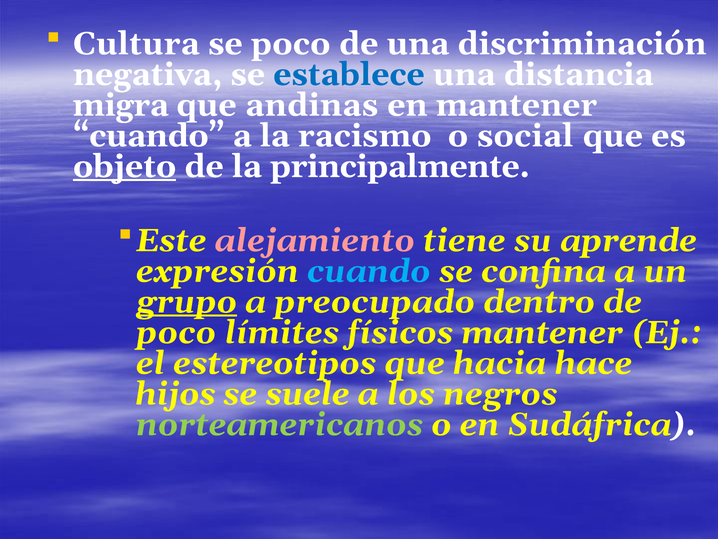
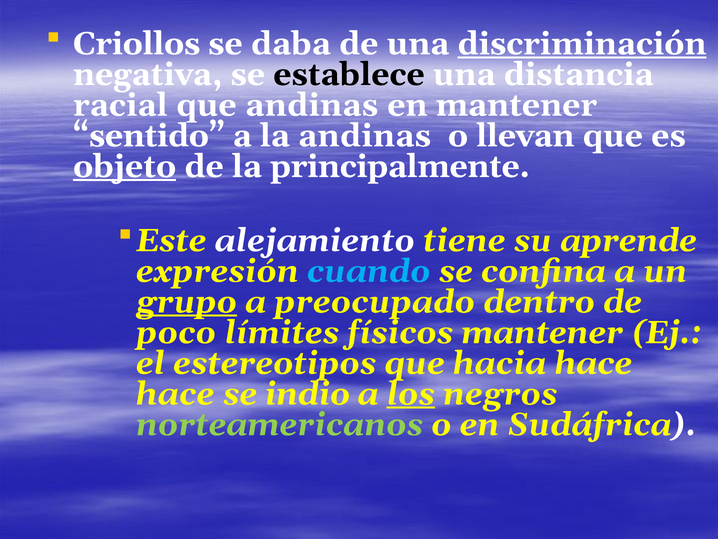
Cultura: Cultura -> Criollos (137, 44)
se poco: poco -> daba (291, 44)
discriminación underline: none -> present (582, 44)
establece colour: blue -> black (349, 74)
migra: migra -> racial (120, 105)
cuando: cuando -> sentido (149, 136)
la racismo: racismo -> andinas (365, 136)
social: social -> llevan (525, 136)
alejamiento colour: pink -> white (315, 240)
hijos: hijos -> hace (175, 394)
suele: suele -> indio (307, 394)
los underline: none -> present (411, 394)
